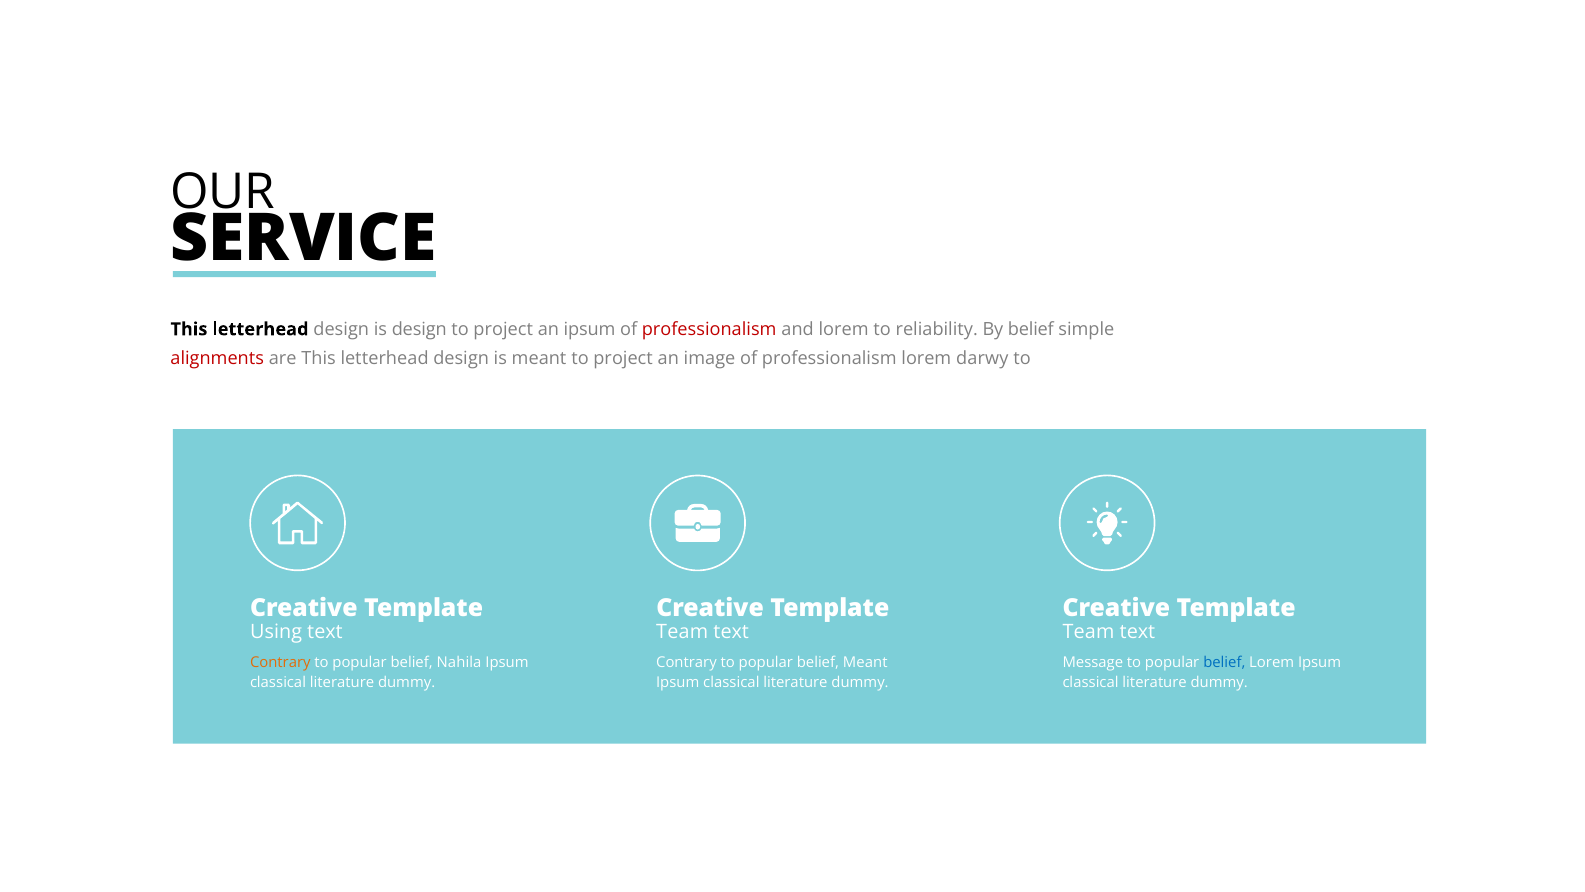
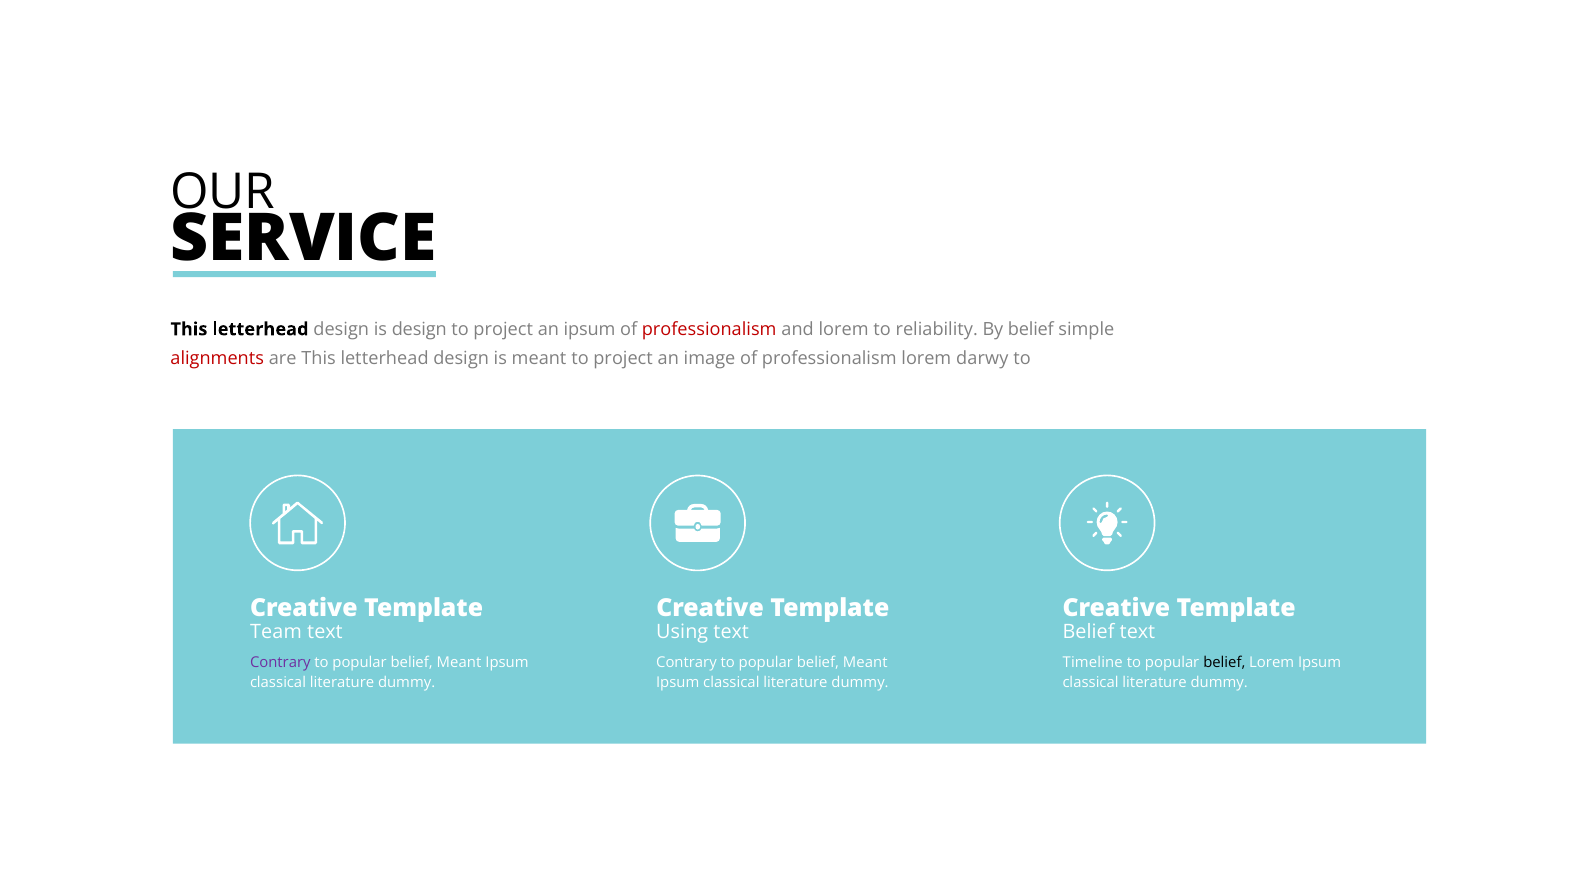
Using: Using -> Team (276, 632)
Team: Team -> Using (682, 632)
Team: Team -> Belief (1089, 632)
Contrary colour: orange -> purple (280, 663)
Nahila: Nahila -> Meant (459, 663)
Message: Message -> Timeline (1093, 663)
belief colour: blue -> black (1224, 663)
